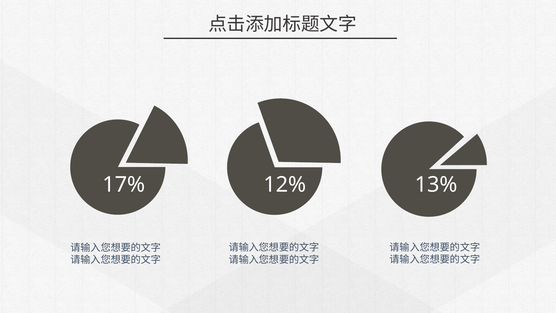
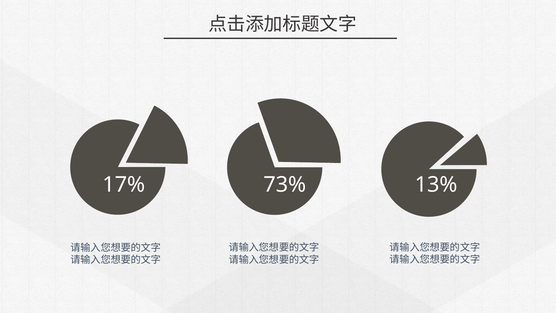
12%: 12% -> 73% (285, 185)
